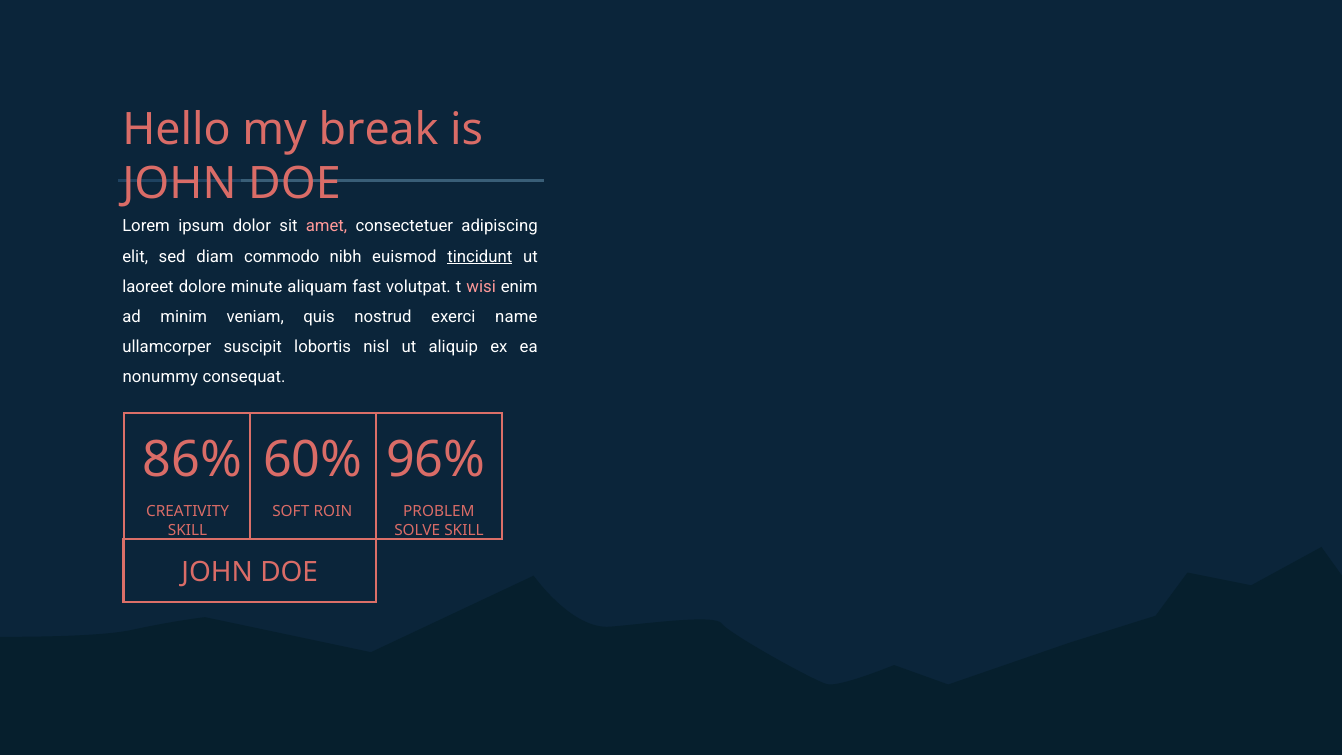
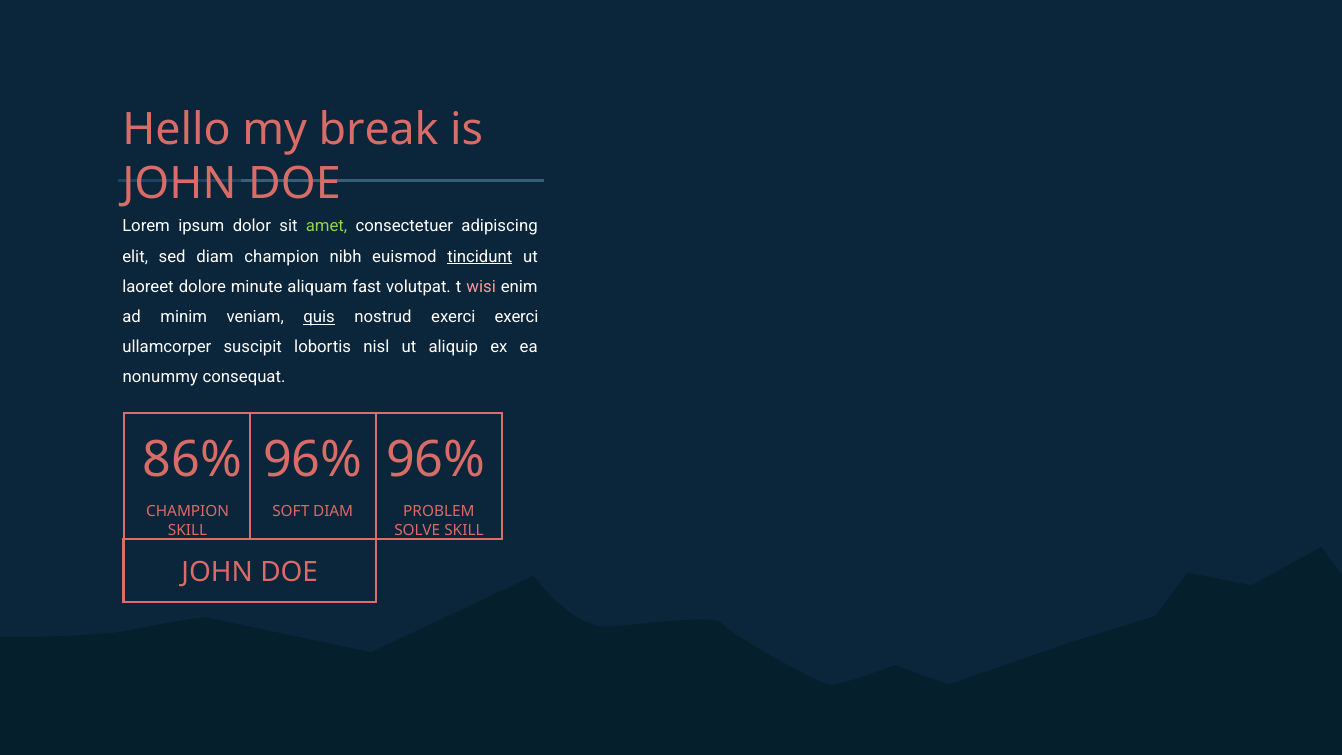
amet colour: pink -> light green (326, 226)
diam commodo: commodo -> champion (282, 256)
quis underline: none -> present (319, 317)
exerci name: name -> exerci (517, 317)
86% 60%: 60% -> 96% (313, 460)
CREATIVITY: CREATIVITY -> CHAMPION (188, 512)
SOFT ROIN: ROIN -> DIAM (333, 512)
